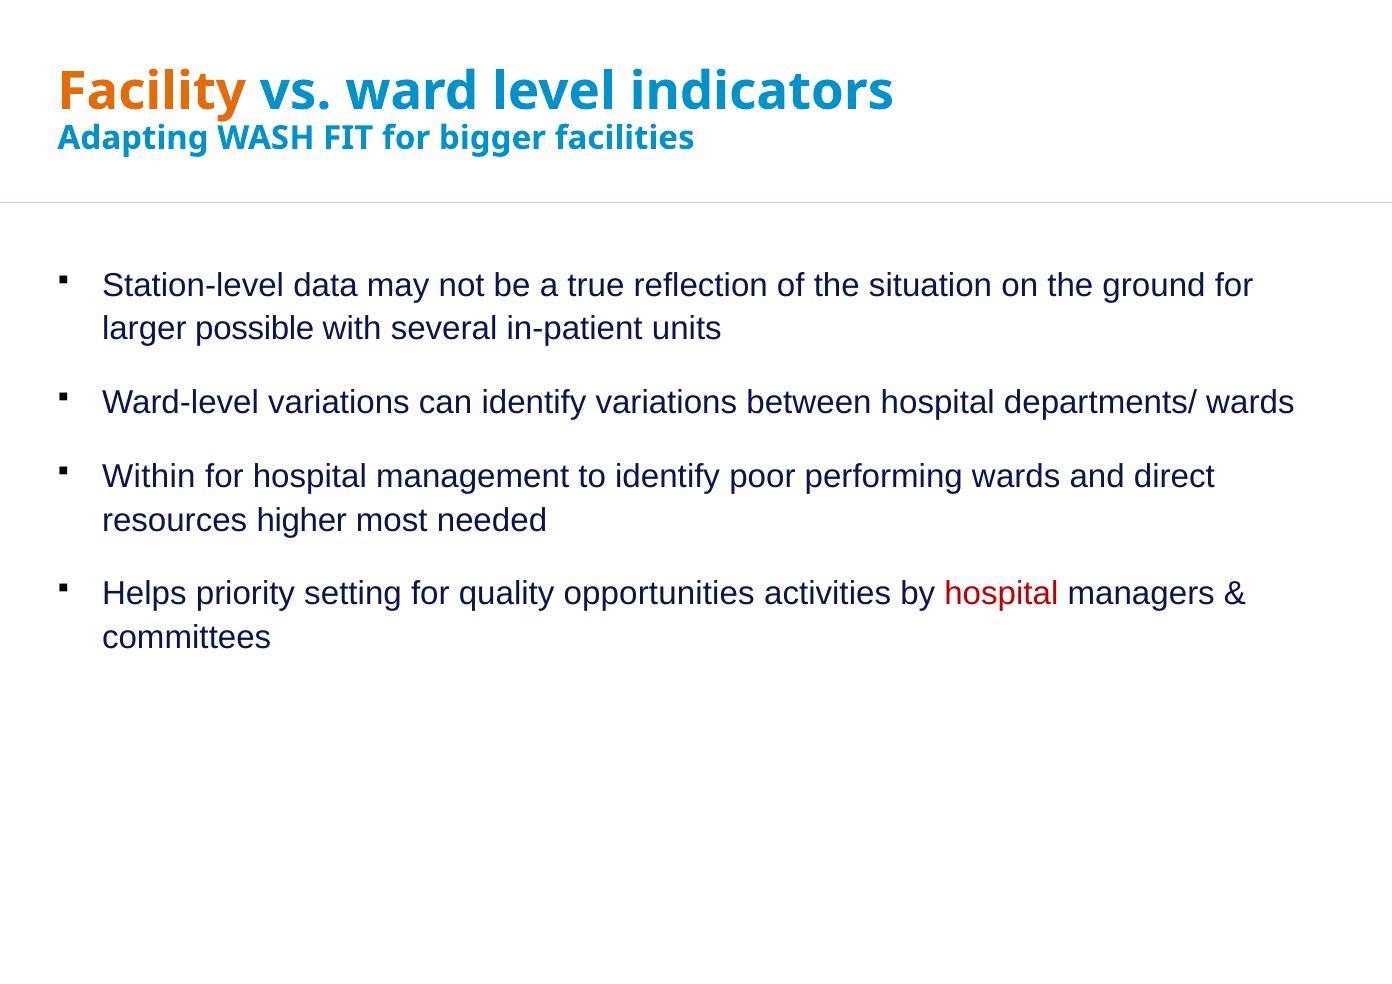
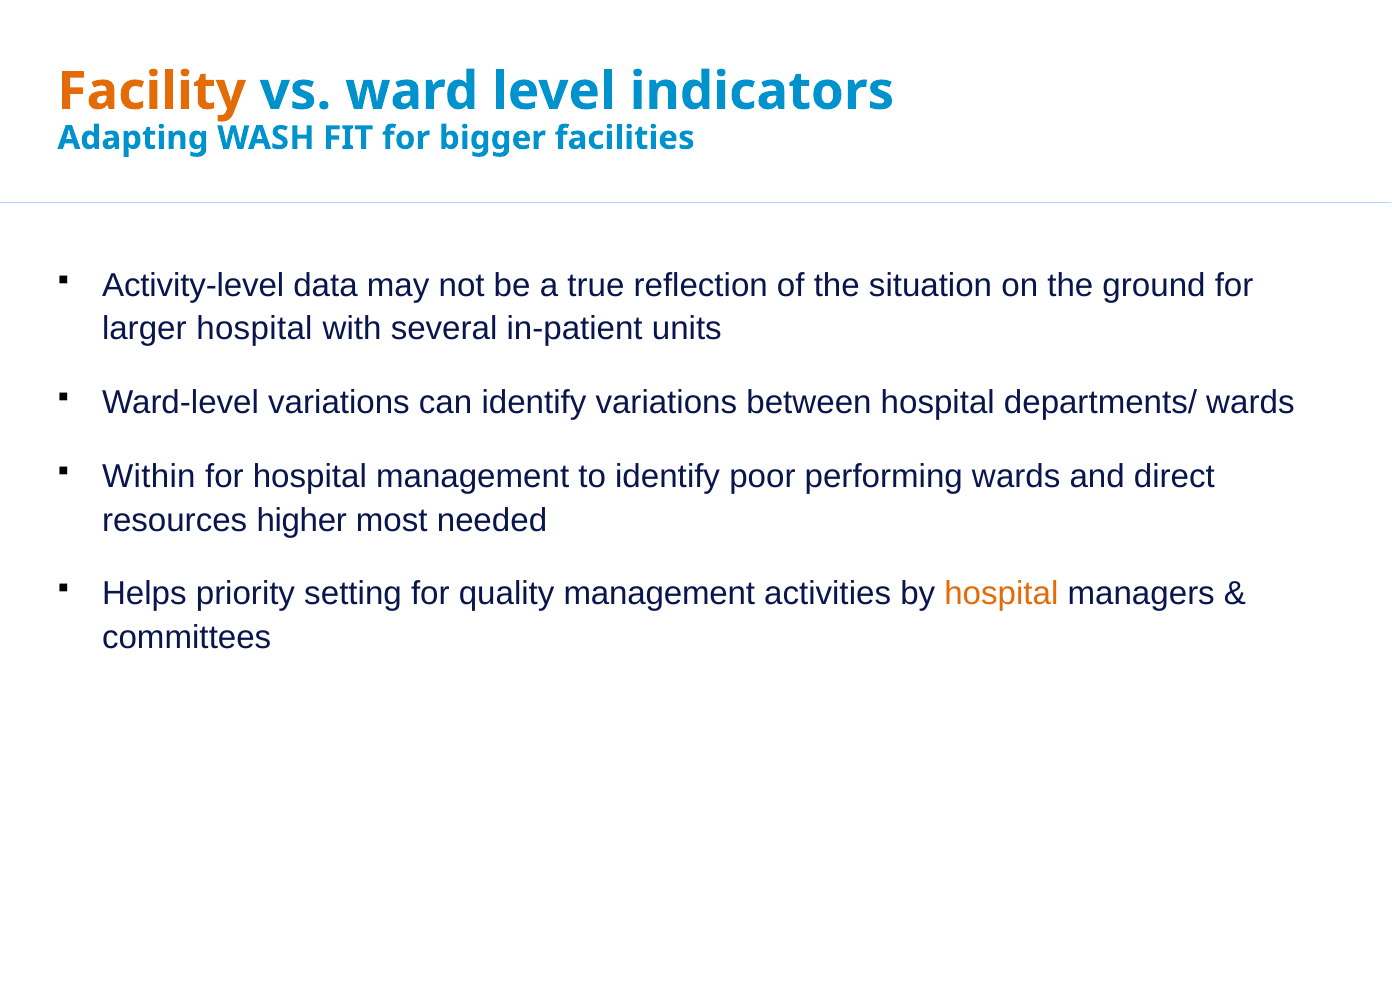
Station-level: Station-level -> Activity-level (193, 286)
larger possible: possible -> hospital (254, 329)
quality opportunities: opportunities -> management (659, 594)
hospital colour: red -> orange (1001, 594)
